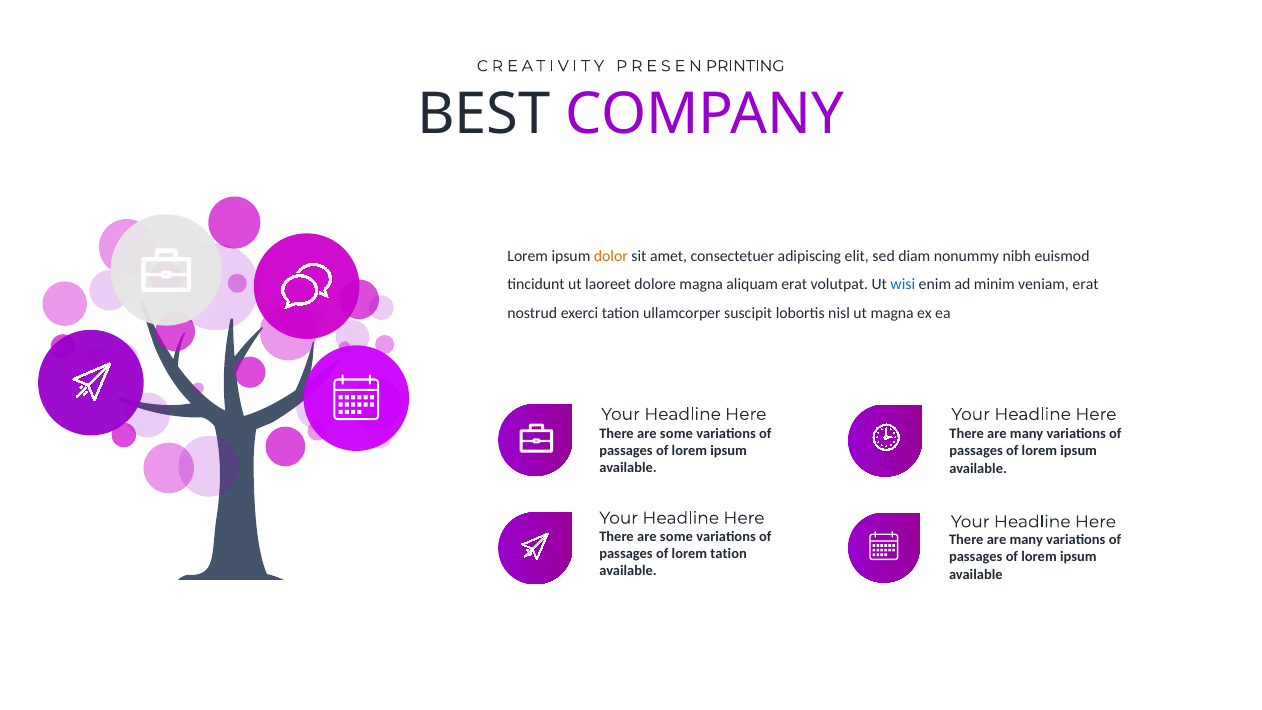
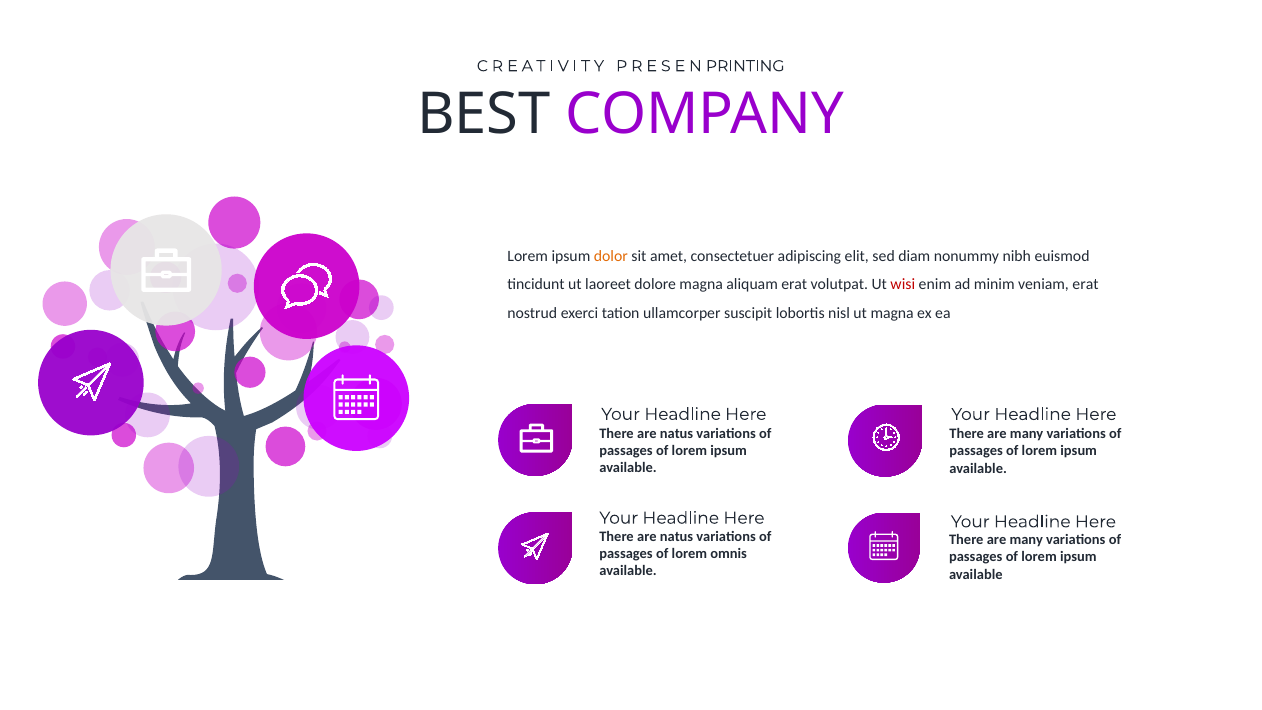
wisi colour: blue -> red (903, 284)
some: some -> natus (677, 433)
some: some -> natus (677, 536)
lorem tation: tation -> omnis (729, 554)
